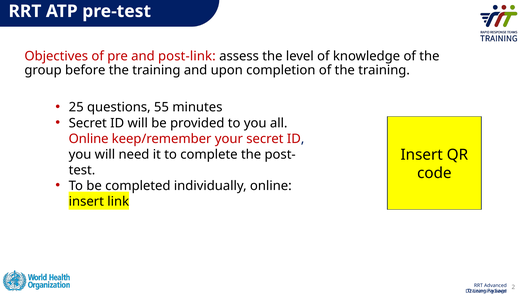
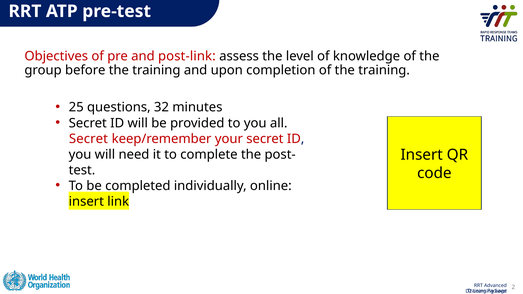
55: 55 -> 32 (161, 107)
Online: Online -> Secret (88, 139)
